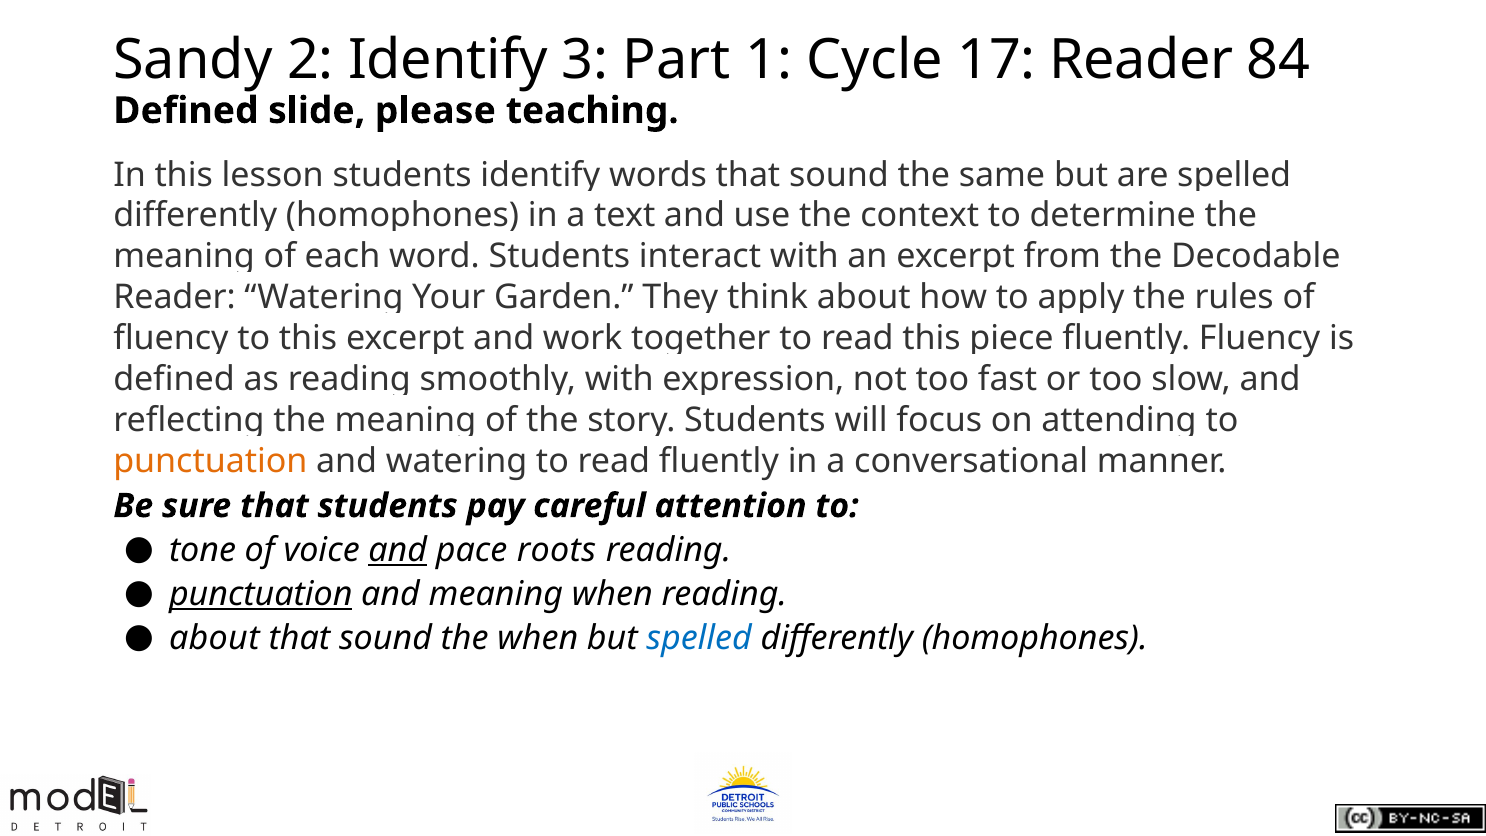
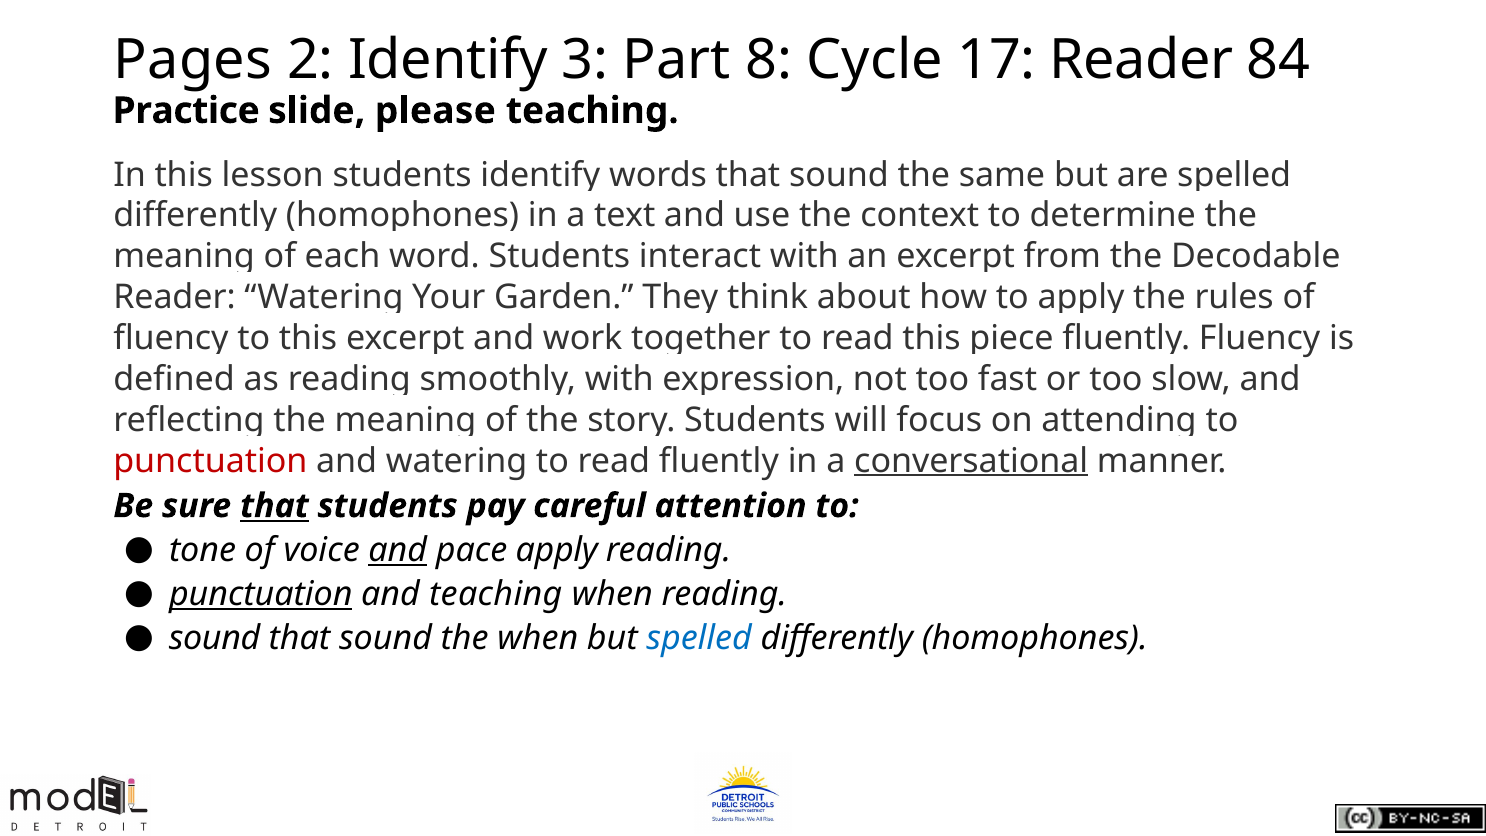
Sandy: Sandy -> Pages (193, 60)
1: 1 -> 8 (769, 60)
Defined: Defined -> Practice (186, 111)
punctuation colour: orange -> red (210, 461)
conversational underline: none -> present (971, 461)
that underline: none -> present (274, 506)
pace roots: roots -> apply (557, 550)
and meaning: meaning -> teaching (496, 594)
about: about -> sound (215, 638)
